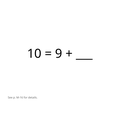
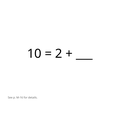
9: 9 -> 2 (59, 54)
